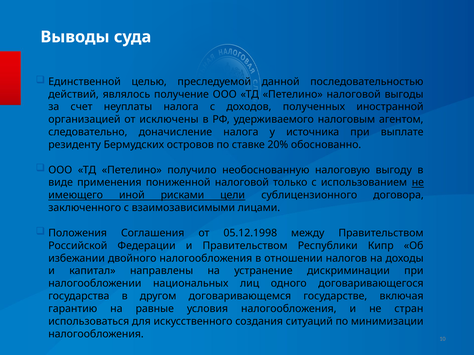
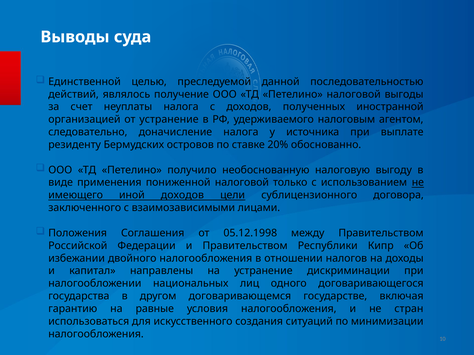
от исключены: исключены -> устранение (169, 120)
иной рисками: рисками -> доходов (182, 195)
